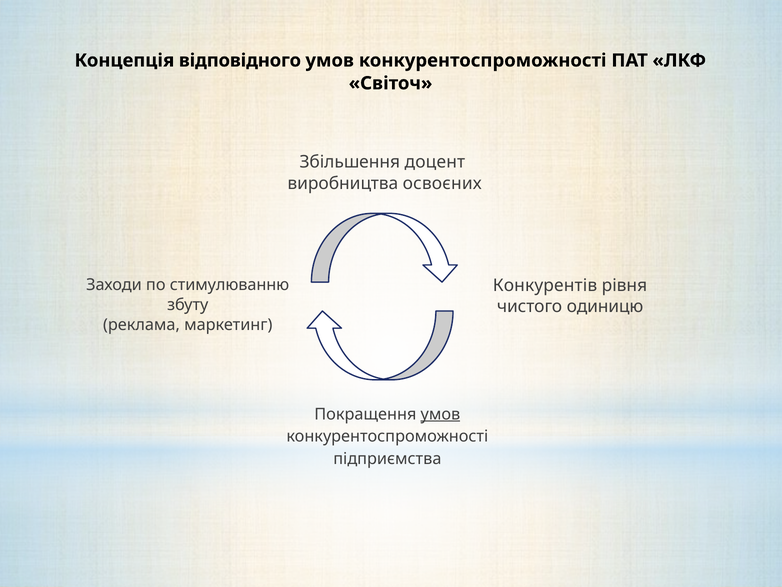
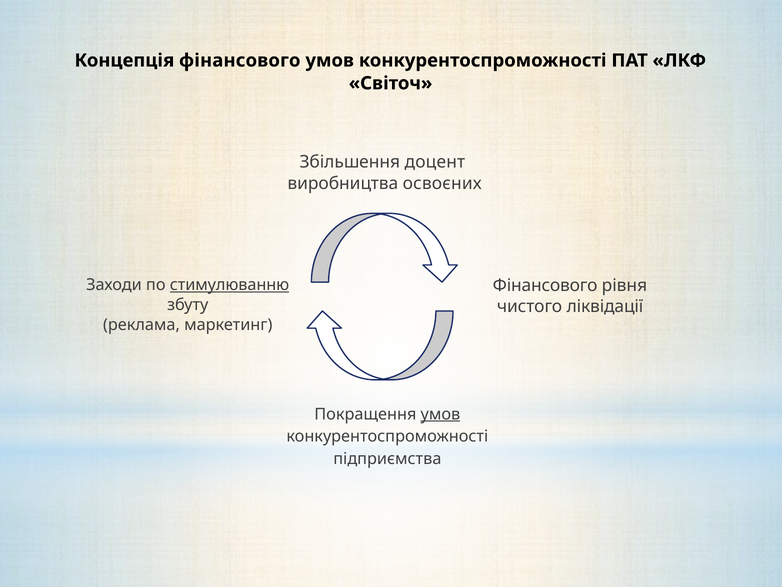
Концепція відповідного: відповідного -> фінансового (240, 60)
стимулюванню underline: none -> present (230, 285)
Конкурентів: Конкурентів -> Фінансового (545, 285)
одиницю: одиницю -> ліквідації (605, 306)
